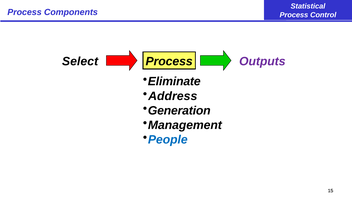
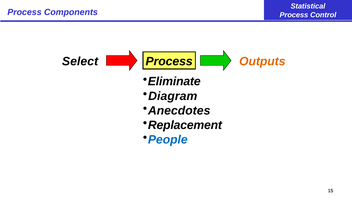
Outputs colour: purple -> orange (262, 61)
Address: Address -> Diagram (173, 96)
Generation: Generation -> Anecdotes (179, 111)
Management: Management -> Replacement (185, 125)
